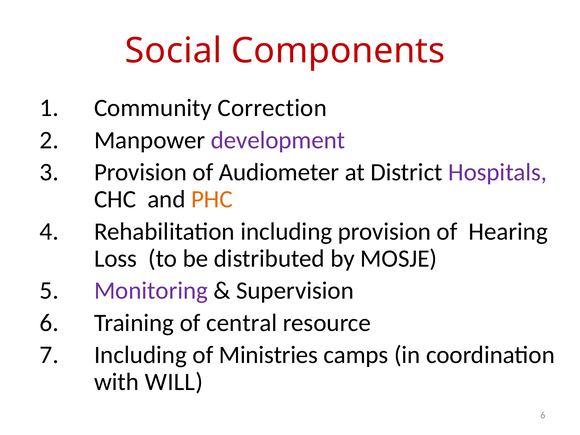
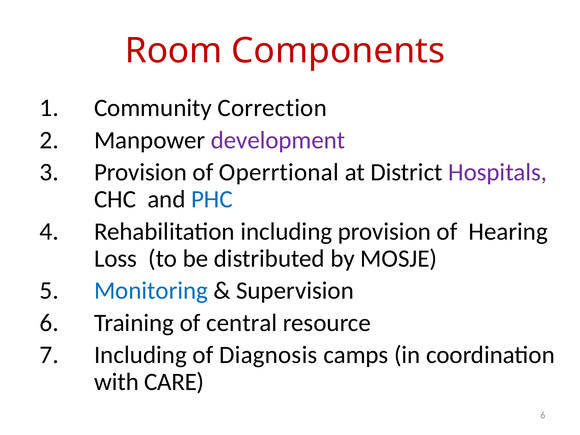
Social: Social -> Room (174, 51)
Audiometer: Audiometer -> Operrtional (279, 172)
PHC colour: orange -> blue (212, 199)
Monitoring colour: purple -> blue (151, 291)
Ministries: Ministries -> Diagnosis (268, 355)
WILL: WILL -> CARE (174, 382)
